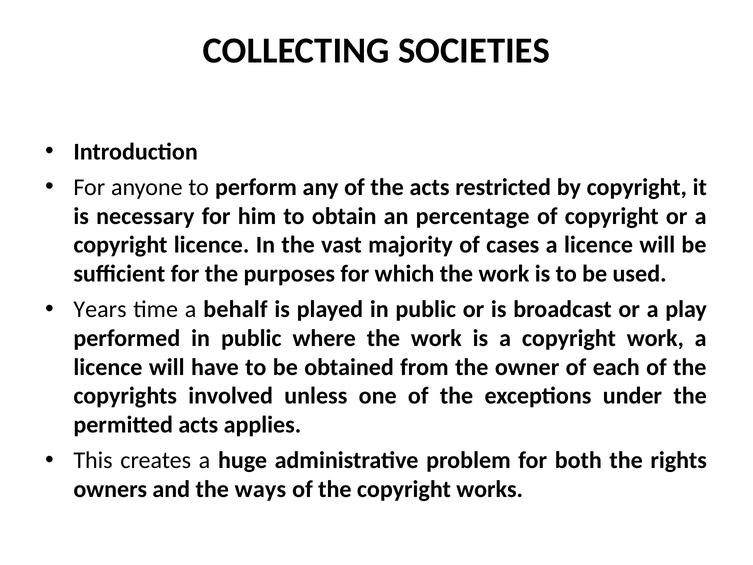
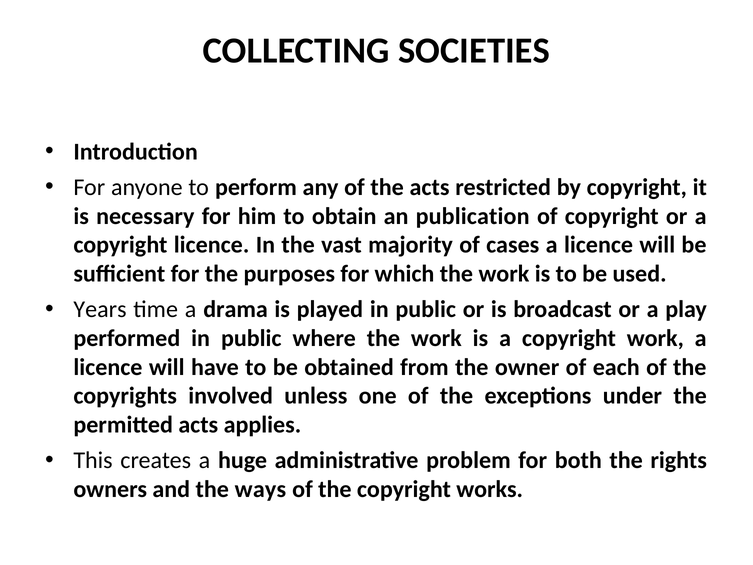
percentage: percentage -> publication (473, 216)
behalf: behalf -> drama (236, 309)
